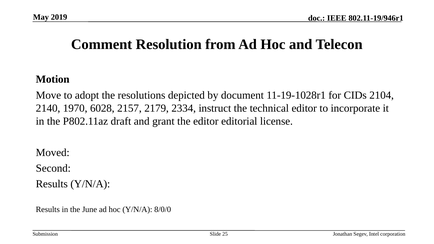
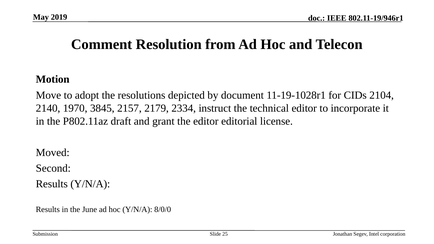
6028: 6028 -> 3845 (102, 108)
